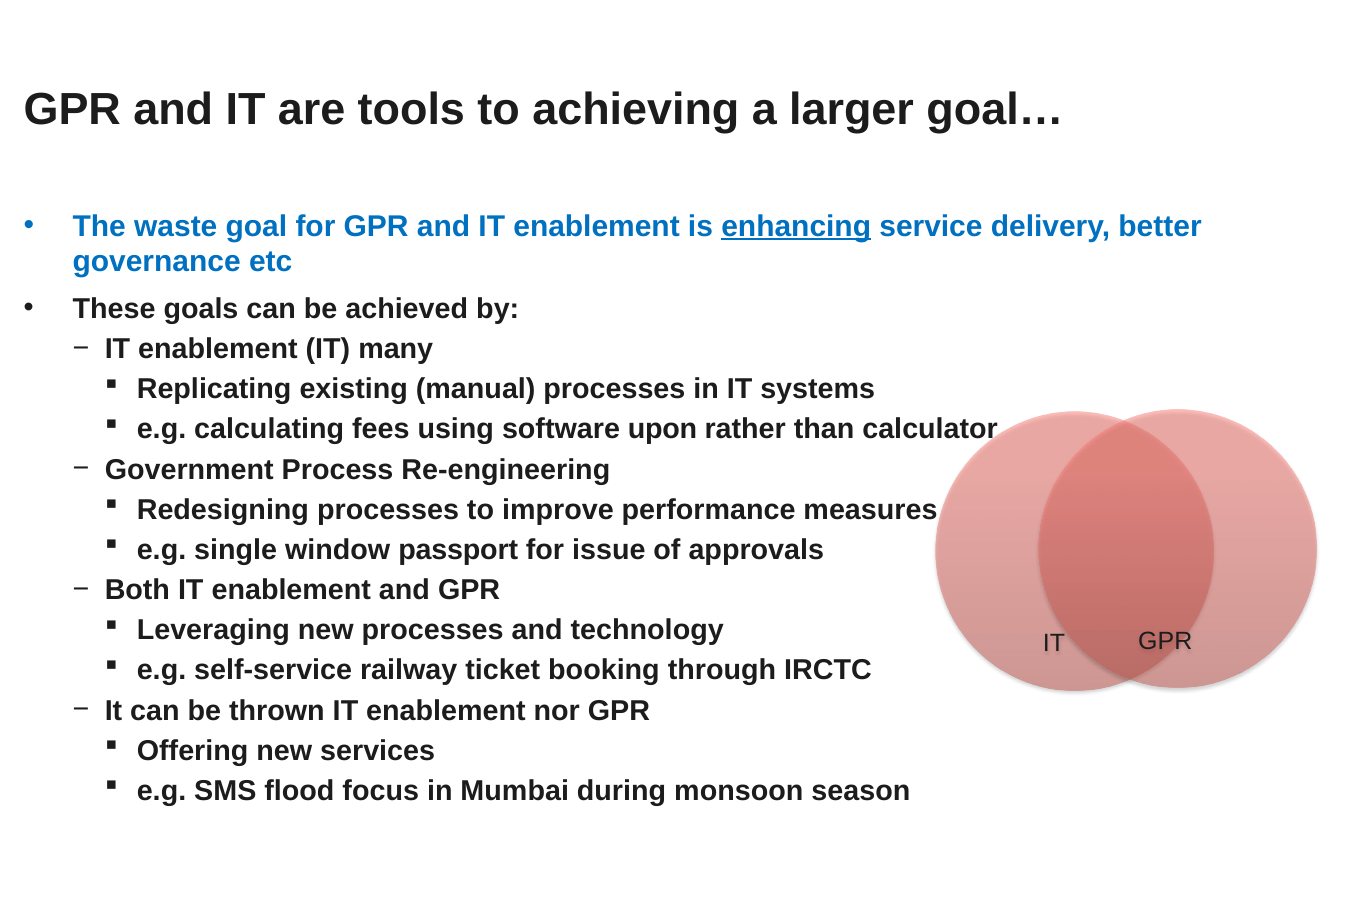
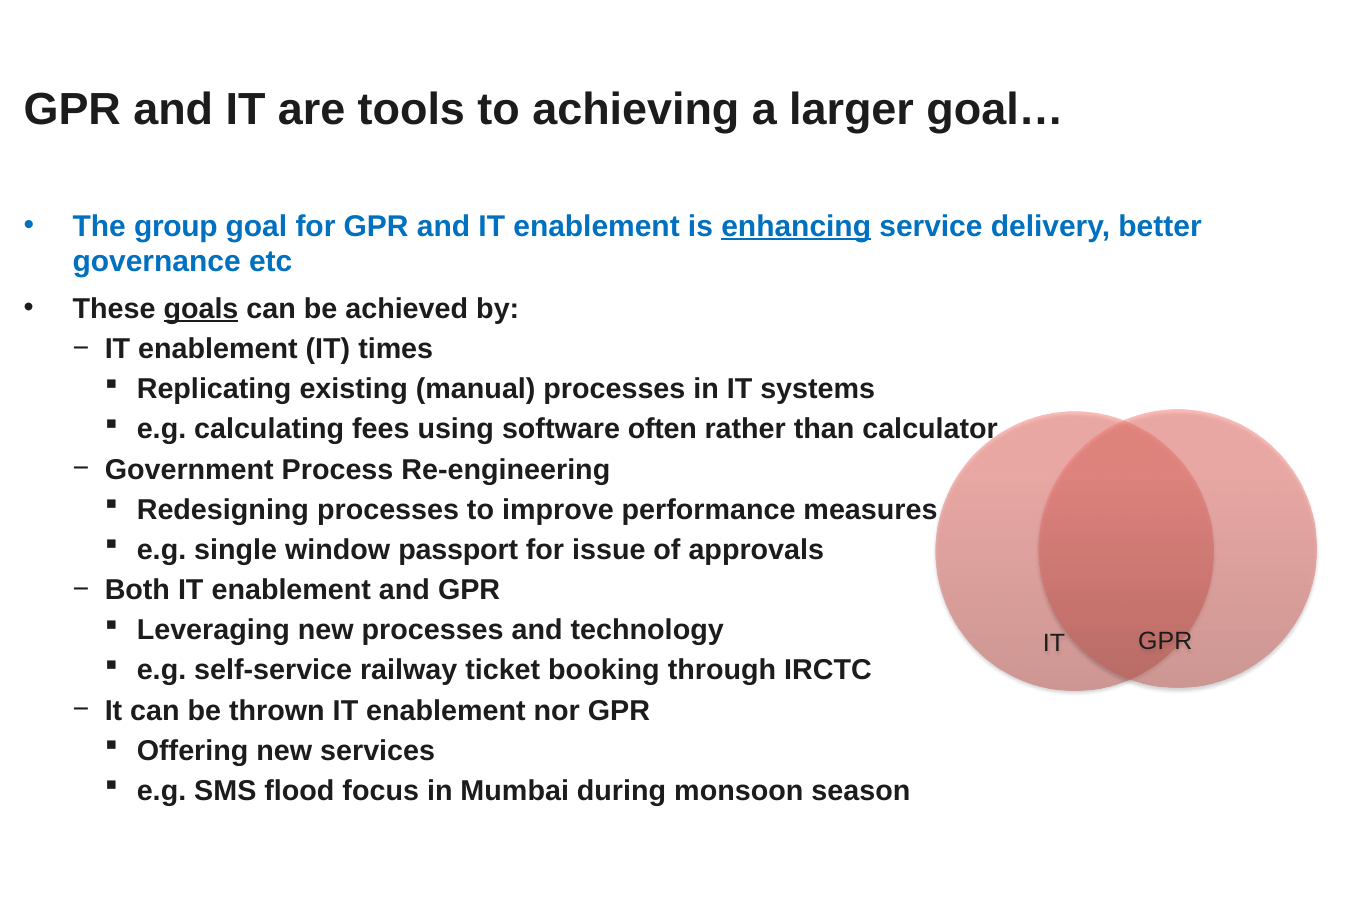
waste: waste -> group (176, 226)
goals underline: none -> present (201, 309)
many: many -> times (396, 349)
upon: upon -> often (662, 429)
